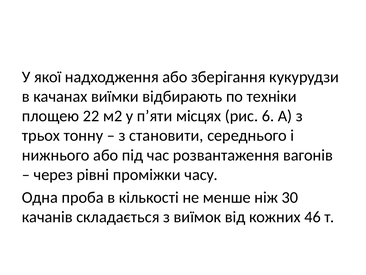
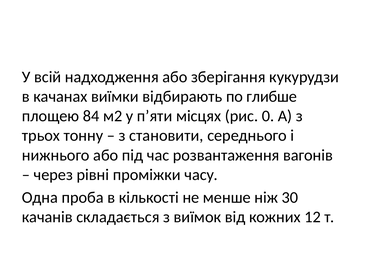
якої: якої -> всій (48, 77)
техніки: техніки -> глибше (272, 96)
22: 22 -> 84 (91, 116)
6: 6 -> 0 (268, 116)
46: 46 -> 12 (313, 217)
